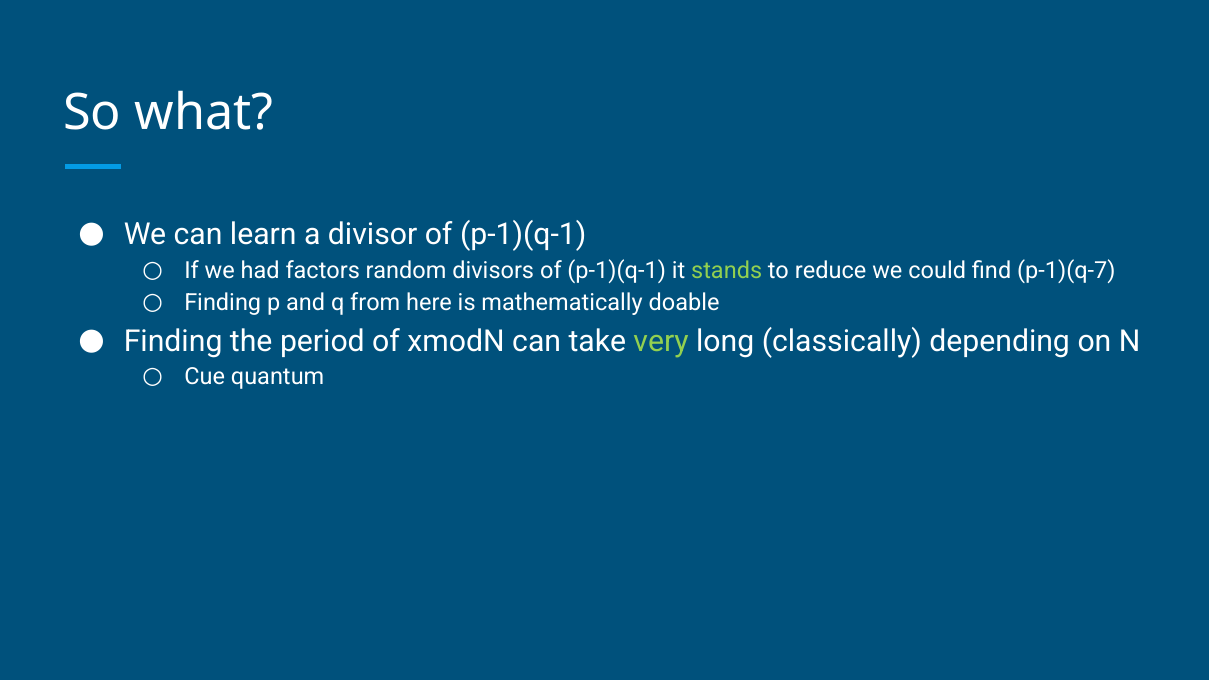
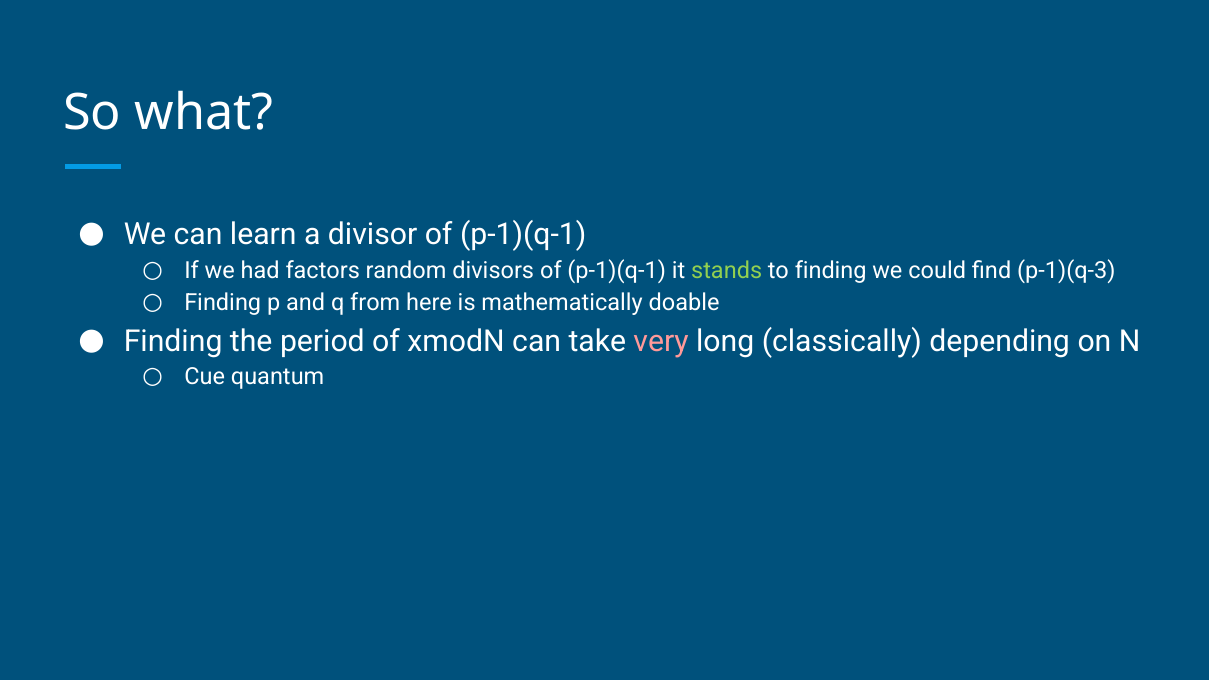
to reduce: reduce -> finding (831, 271)
p-1)(q-7: p-1)(q-7 -> p-1)(q-3 (1066, 271)
very colour: light green -> pink (661, 341)
